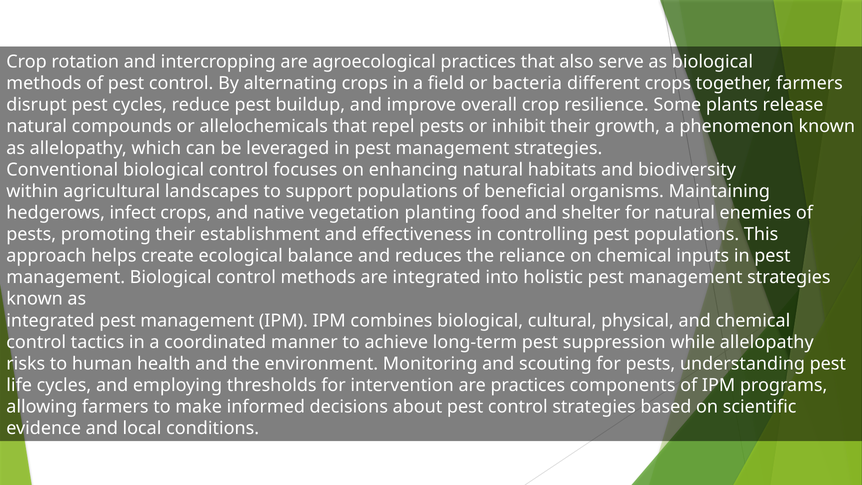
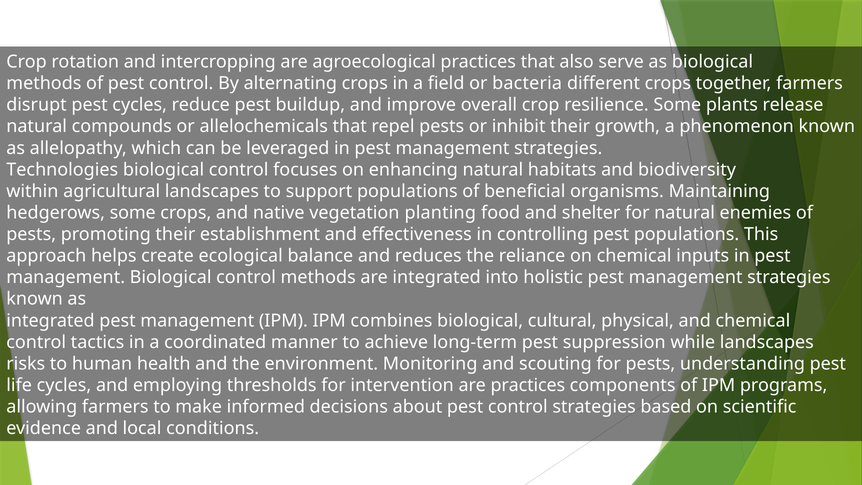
Conventional: Conventional -> Technologies (62, 170)
hedgerows infect: infect -> some (133, 213)
while allelopathy: allelopathy -> landscapes (767, 342)
